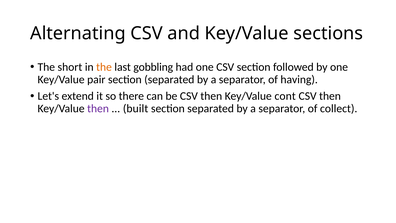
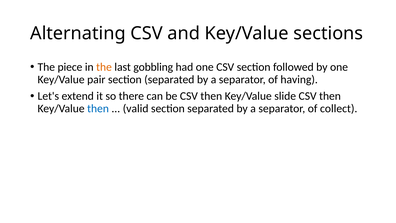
short: short -> piece (70, 67)
cont: cont -> slide (285, 96)
then colour: purple -> blue (98, 109)
built: built -> valid (136, 109)
